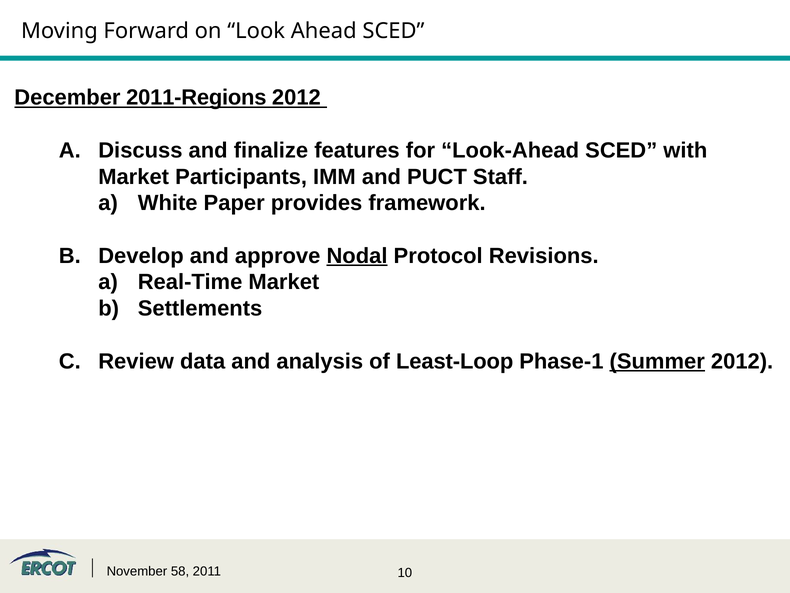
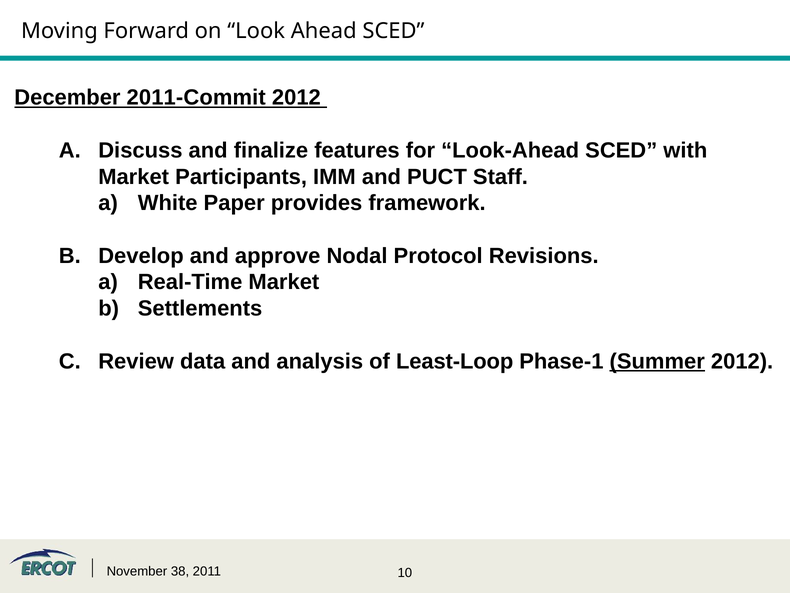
2011-Regions: 2011-Regions -> 2011-Commit (196, 98)
Nodal underline: present -> none (357, 256)
58: 58 -> 38 (180, 571)
